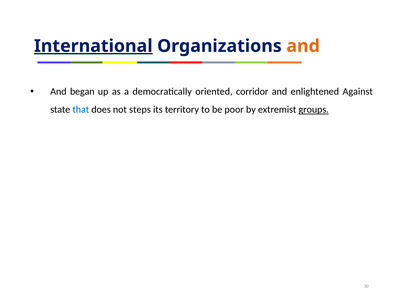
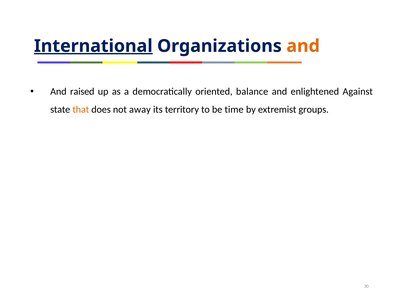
began: began -> raised (82, 92)
corridor: corridor -> balance (252, 92)
that colour: blue -> orange (81, 110)
steps: steps -> away (140, 110)
poor: poor -> time (234, 110)
groups underline: present -> none (314, 110)
